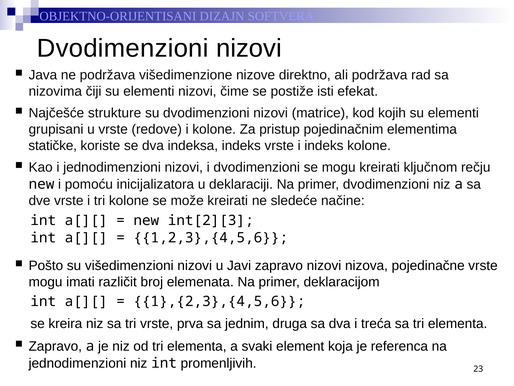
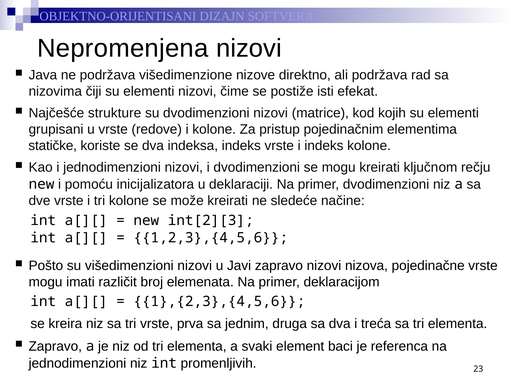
Dvodimenzioni: Dvodimenzioni -> Nepromenjena (123, 48)
koja: koja -> baci (340, 346)
